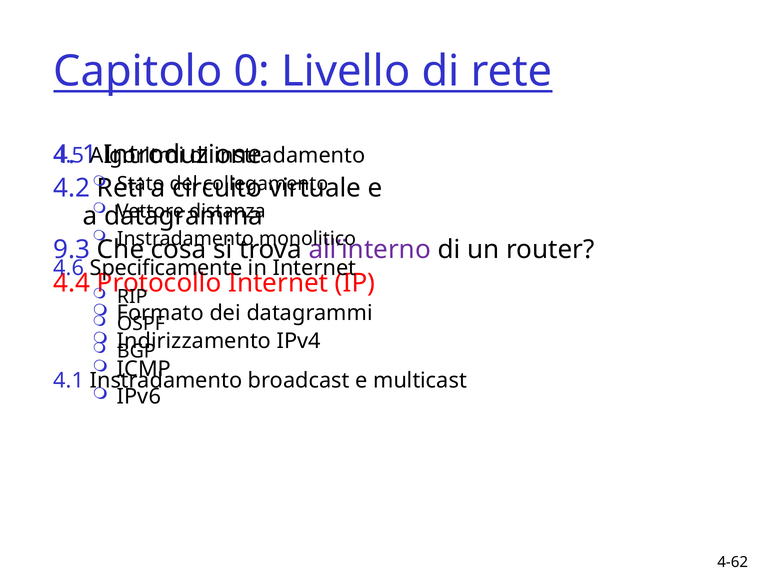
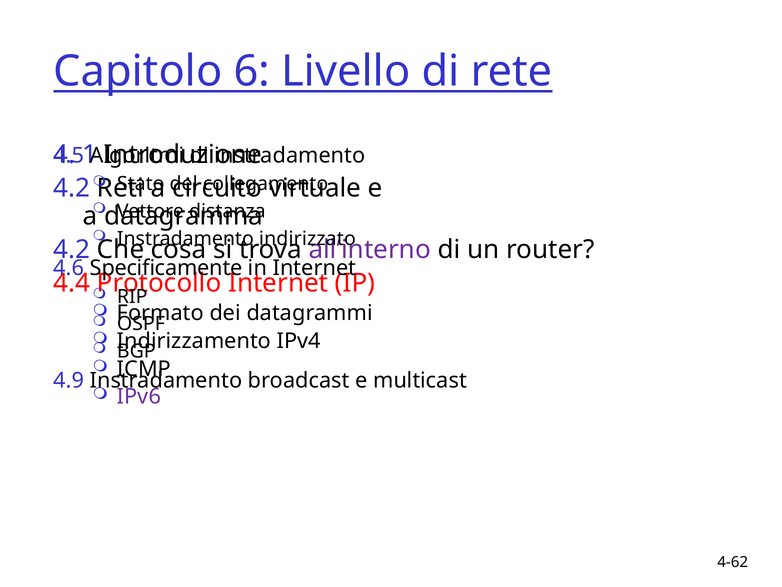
0: 0 -> 6 (252, 71)
monolitico: monolitico -> indirizzato (307, 239)
9.3: 9.3 -> 4.2 (72, 250)
4.1: 4.1 -> 4.9 (69, 380)
IPv6 colour: black -> purple (139, 396)
